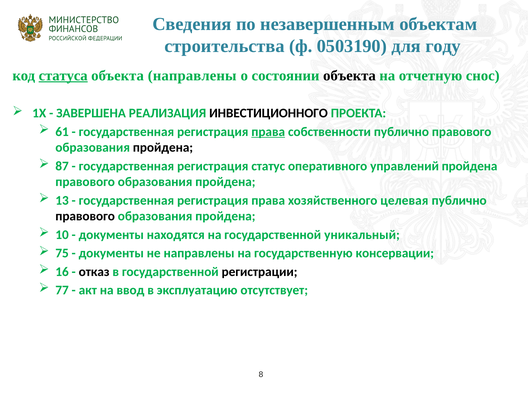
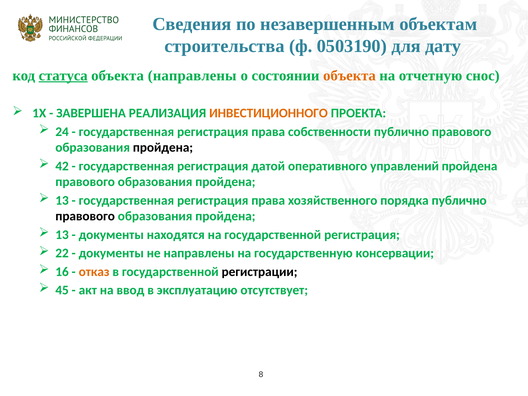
году: году -> дату (443, 46)
объекта colour: black -> orange (349, 76)
ИНВЕСТИЦИОННОГО colour: black -> orange (268, 113)
61: 61 -> 24 (62, 132)
права underline: present -> none (268, 132)
87: 87 -> 42 (62, 166)
статус: статус -> датой (268, 166)
целевая: целевая -> порядка (404, 200)
10: 10 -> 13 (62, 235)
государственной уникальный: уникальный -> регистрация (362, 235)
75: 75 -> 22 (62, 253)
отказ colour: black -> orange (94, 272)
77: 77 -> 45 (62, 290)
